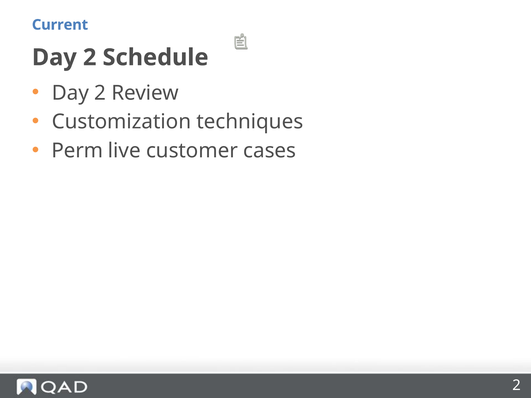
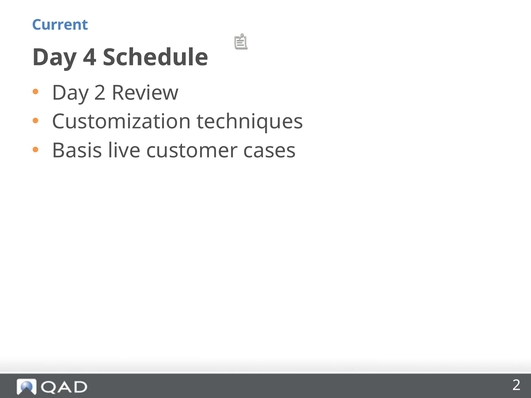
2: 2 -> 4 (90, 57)
Perm: Perm -> Basis (77, 151)
